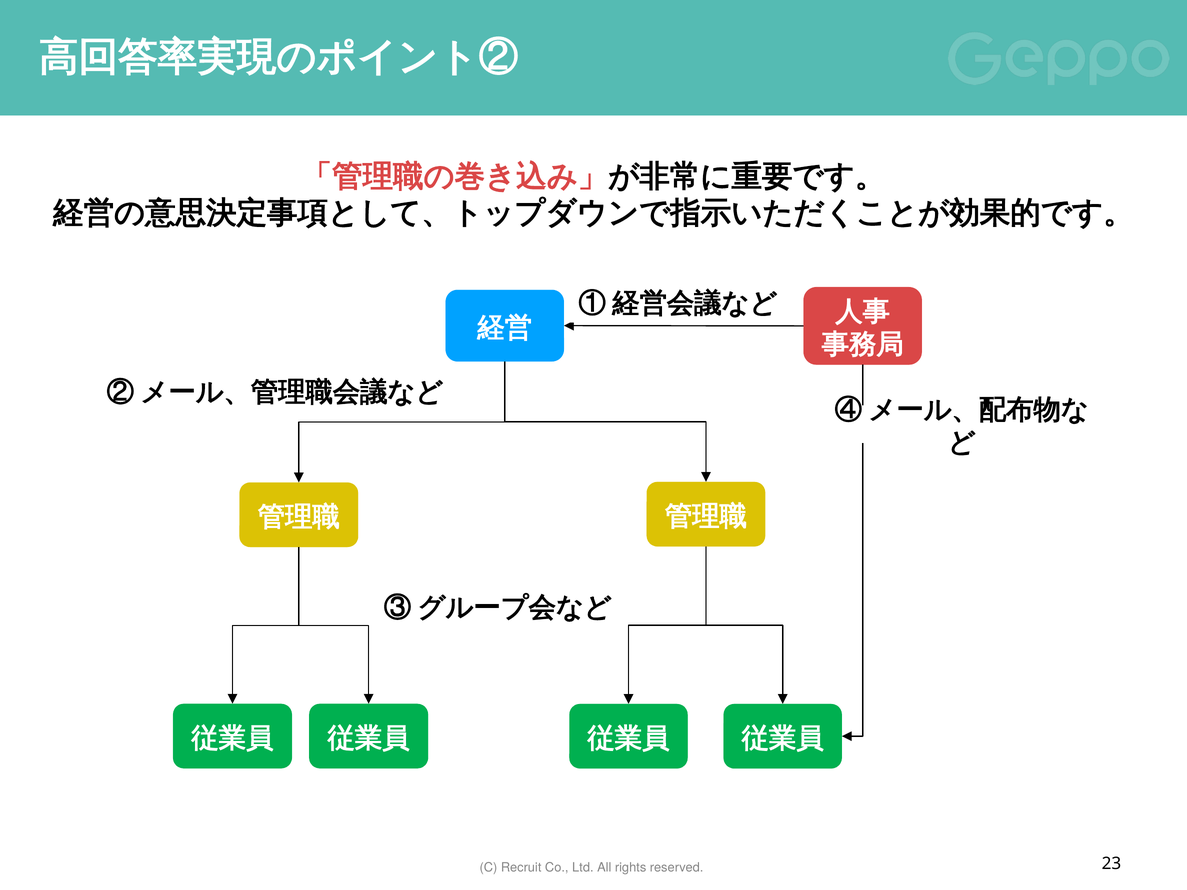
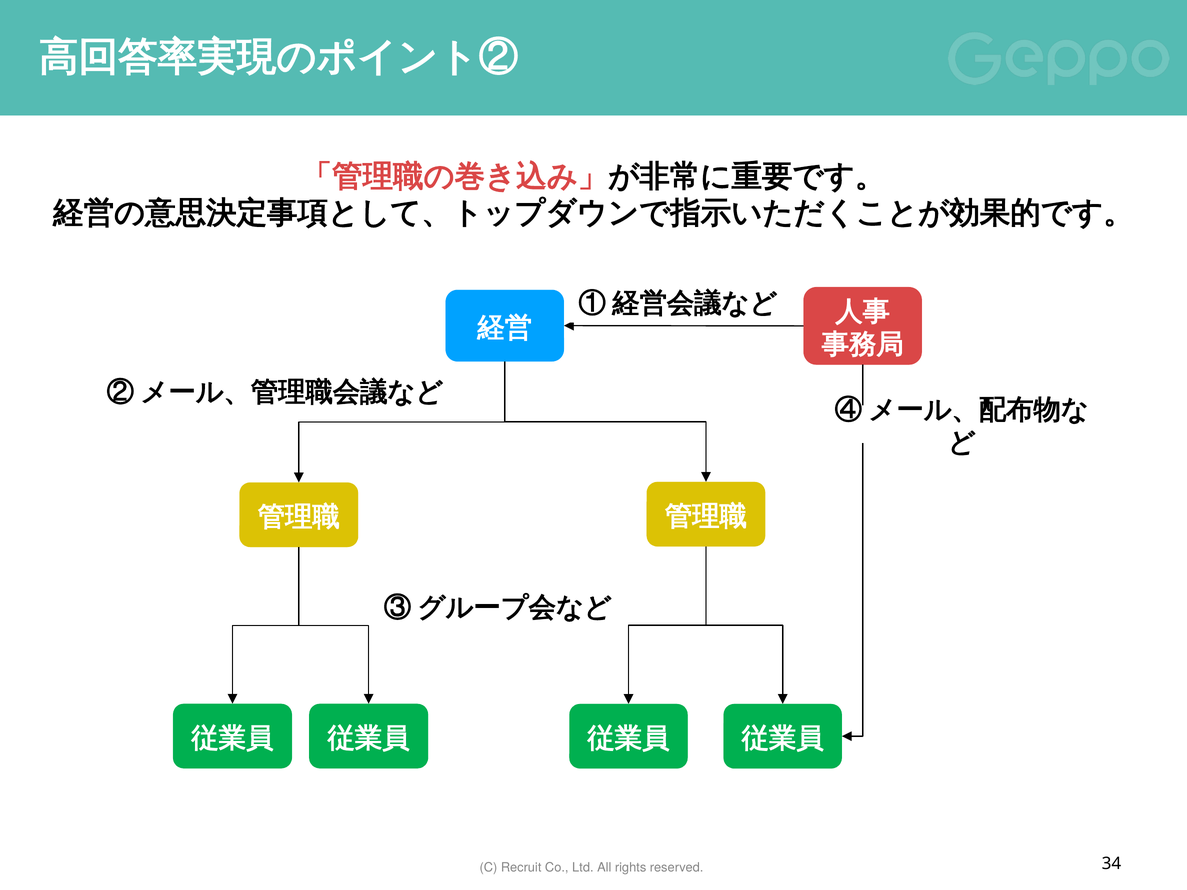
23: 23 -> 34 (1111, 864)
